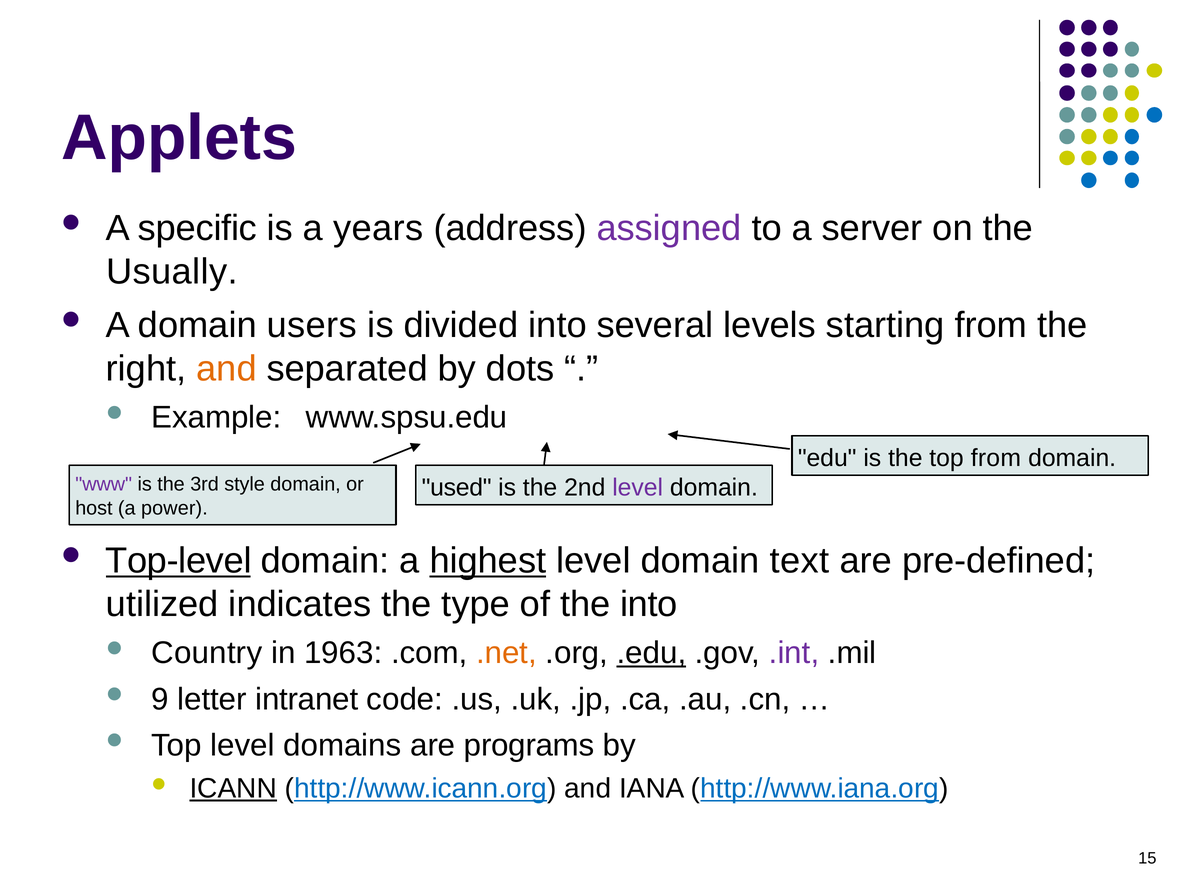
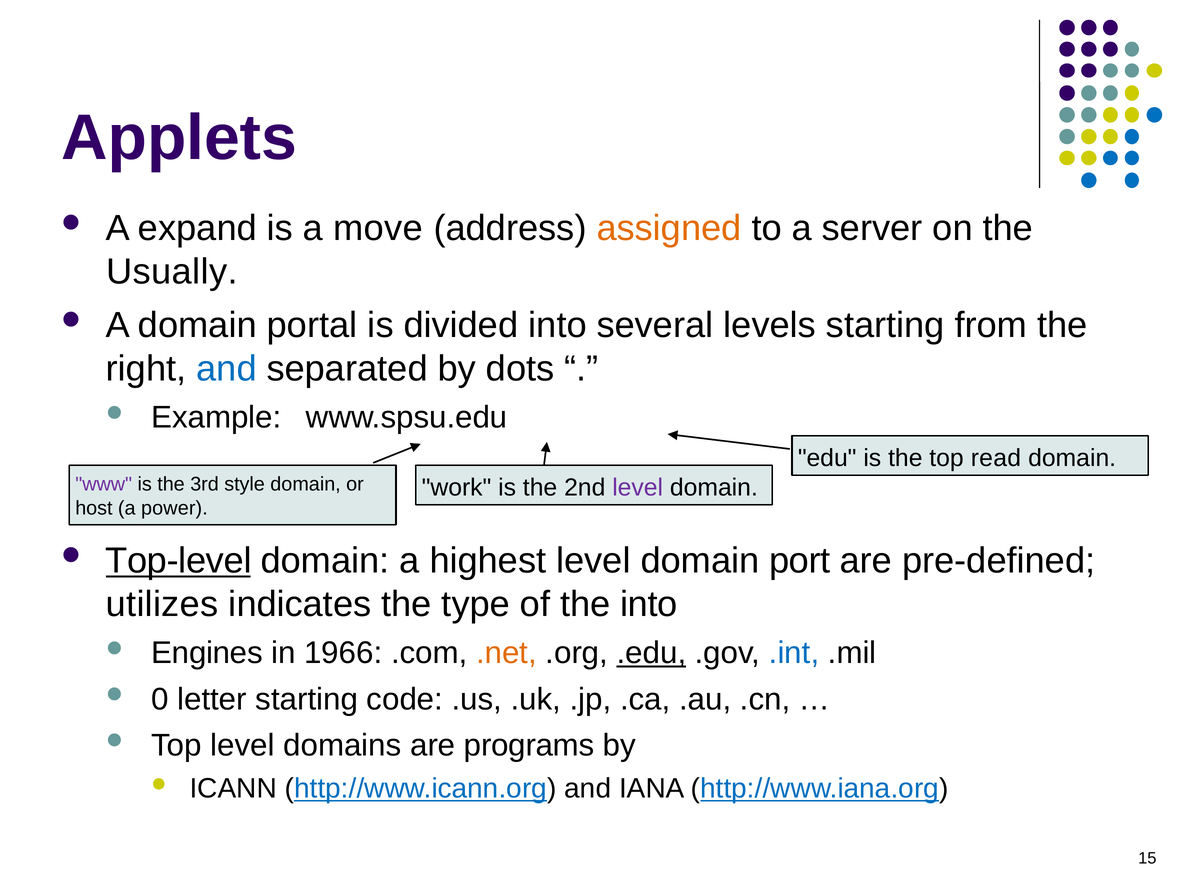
specific: specific -> expand (197, 228)
years: years -> move (378, 228)
assigned colour: purple -> orange (669, 228)
users: users -> portal (312, 325)
and colour: orange -> blue (226, 369)
top from: from -> read (996, 458)
used: used -> work (457, 488)
highest underline: present -> none (488, 561)
text: text -> port (800, 561)
utilized: utilized -> utilizes (162, 604)
Country: Country -> Engines (207, 653)
1963: 1963 -> 1966 (343, 653)
.int colour: purple -> blue (794, 653)
9: 9 -> 0 (160, 699)
letter intranet: intranet -> starting (307, 699)
ICANN underline: present -> none (233, 788)
